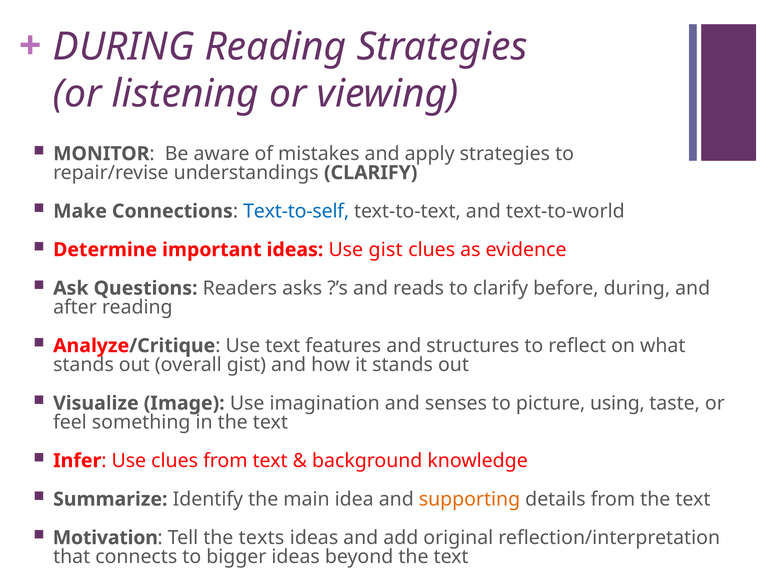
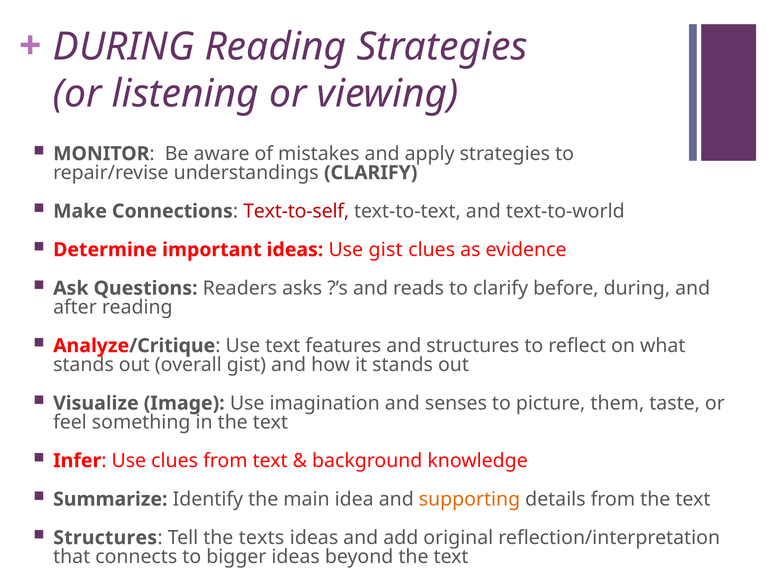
Text-to-self colour: blue -> red (296, 211)
using: using -> them (617, 403)
Motivation: Motivation -> Structures (105, 538)
